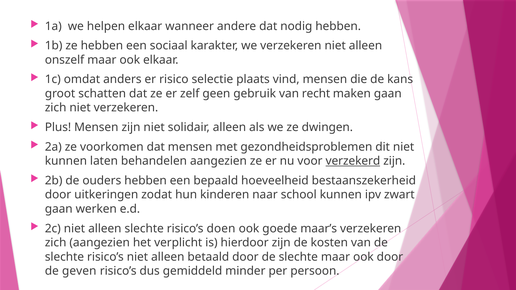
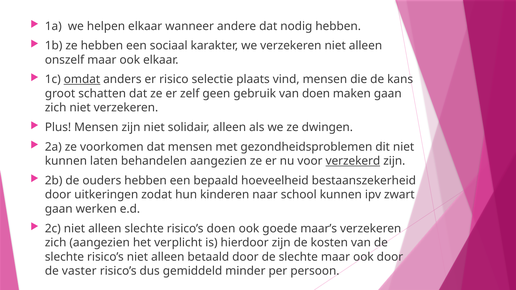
omdat underline: none -> present (82, 79)
van recht: recht -> doen (316, 94)
geven: geven -> vaster (79, 271)
